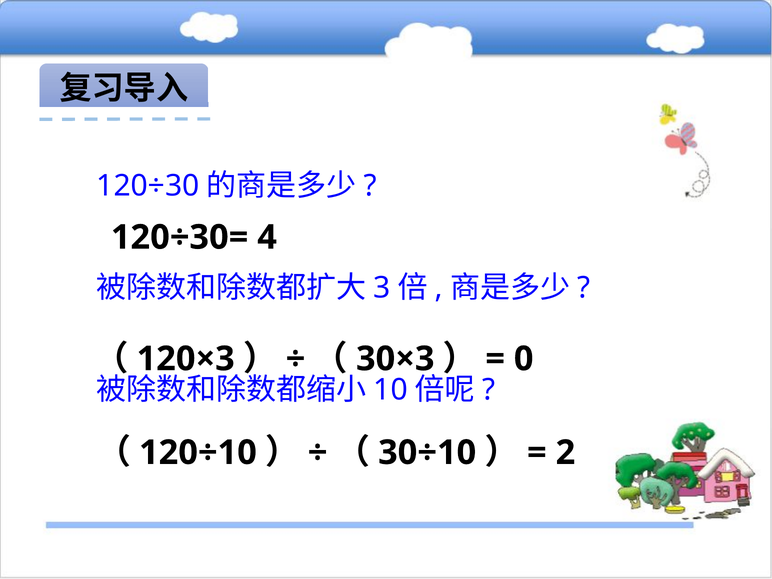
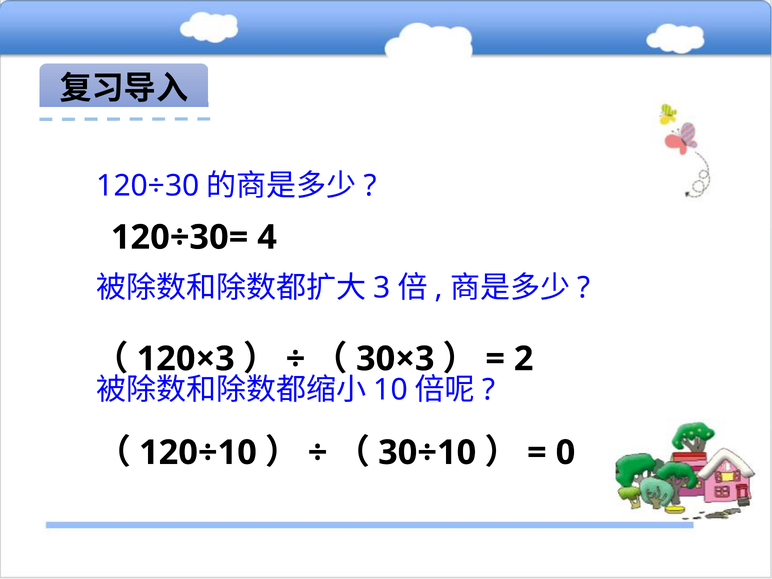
0: 0 -> 2 (524, 359)
2: 2 -> 0 (565, 453)
